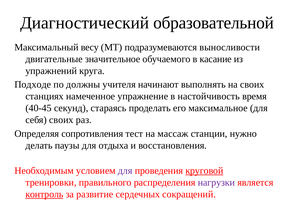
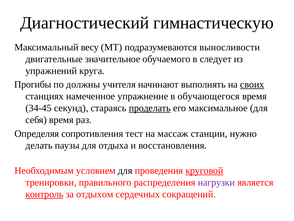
образовательной: образовательной -> гимнастическую (213, 23)
касание: касание -> следует (216, 59)
Подходе: Подходе -> Прогибы (33, 84)
своих underline: none -> present (252, 84)
настойчивость: настойчивость -> обучающегося (209, 96)
40-45: 40-45 -> 34-45 (39, 108)
проделать underline: none -> present (150, 108)
себя своих: своих -> время (61, 120)
для colour: purple -> black (125, 170)
развитие: развитие -> отдыхом (95, 194)
